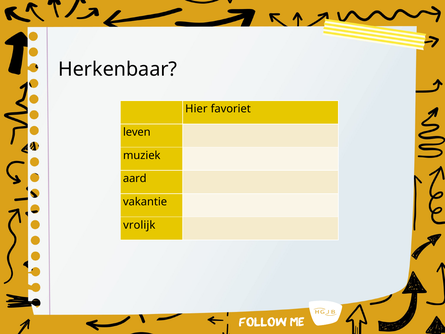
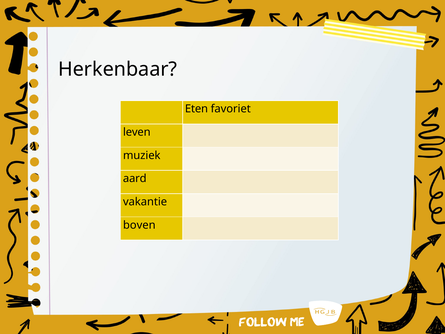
Hier: Hier -> Eten (197, 109)
vrolijk: vrolijk -> boven (139, 225)
